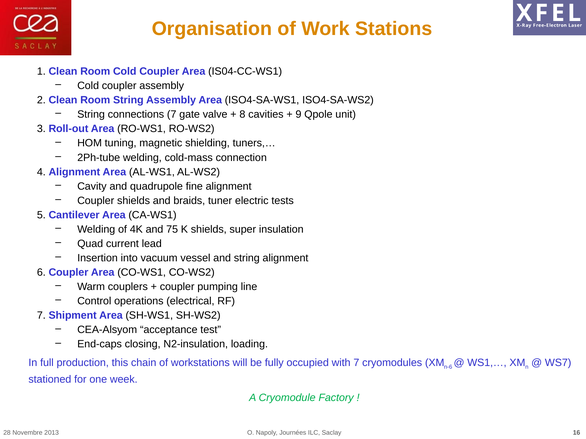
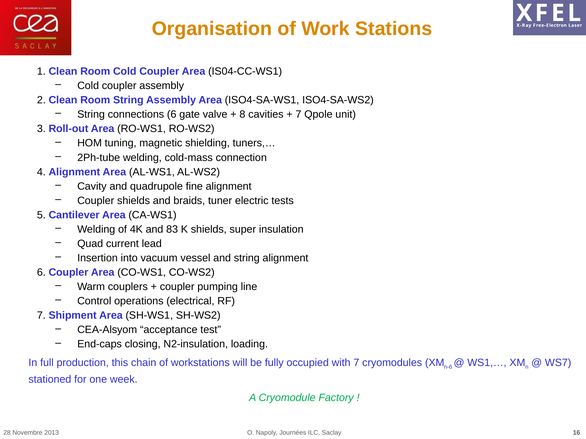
connections 7: 7 -> 6 (172, 115)
9: 9 -> 7 (298, 115)
75: 75 -> 83 (172, 230)
